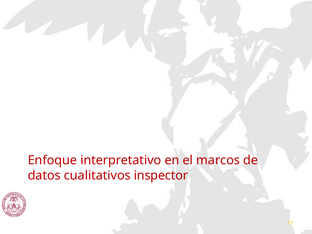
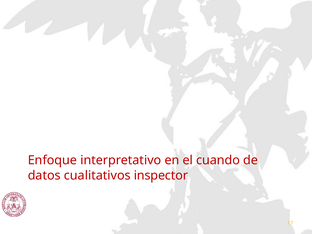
marcos: marcos -> cuando (218, 160)
